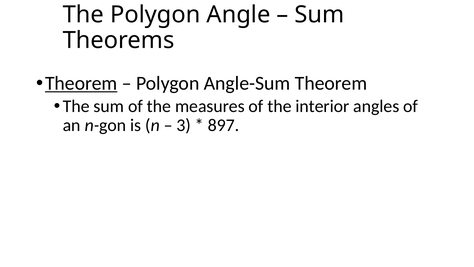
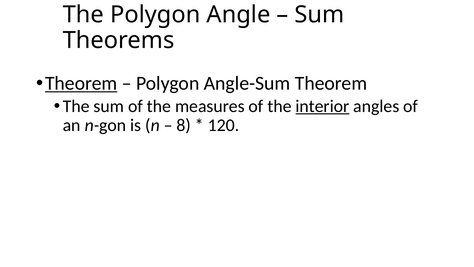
interior underline: none -> present (322, 106)
3: 3 -> 8 (184, 125)
897: 897 -> 120 (224, 125)
